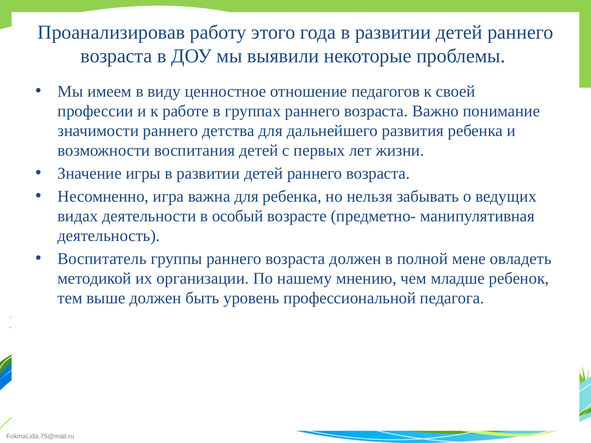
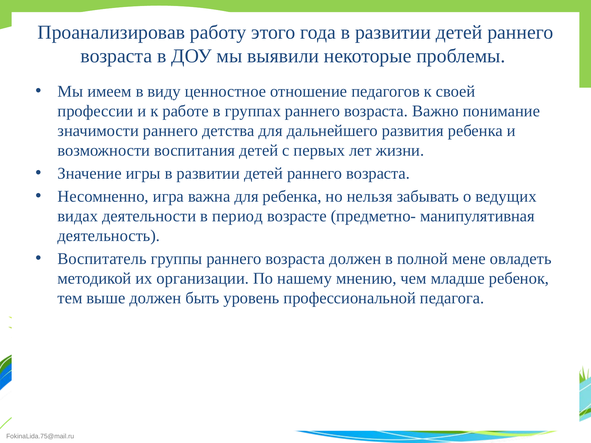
особый: особый -> период (237, 216)
